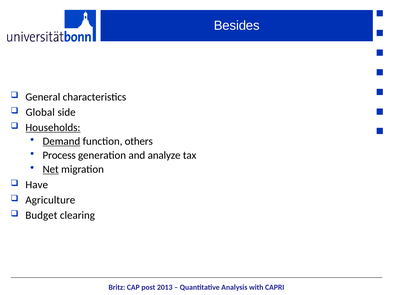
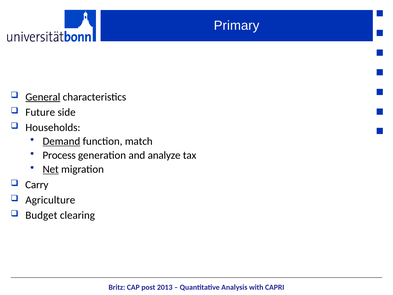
Besides: Besides -> Primary (237, 26)
General underline: none -> present (43, 97)
Global: Global -> Future (40, 112)
Households underline: present -> none (53, 127)
others: others -> match (139, 141)
Have: Have -> Carry (37, 185)
